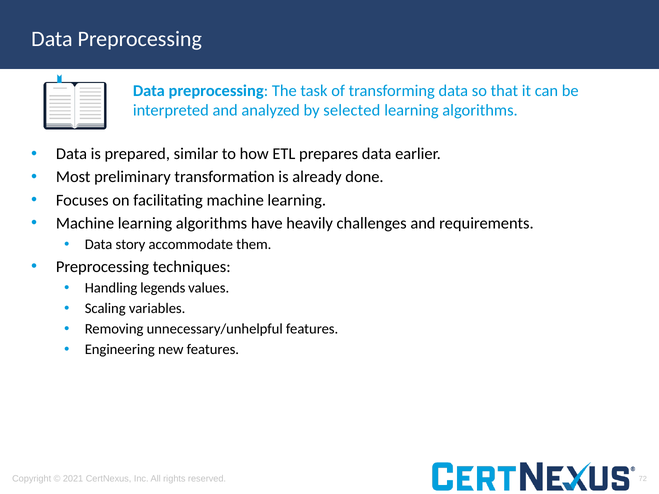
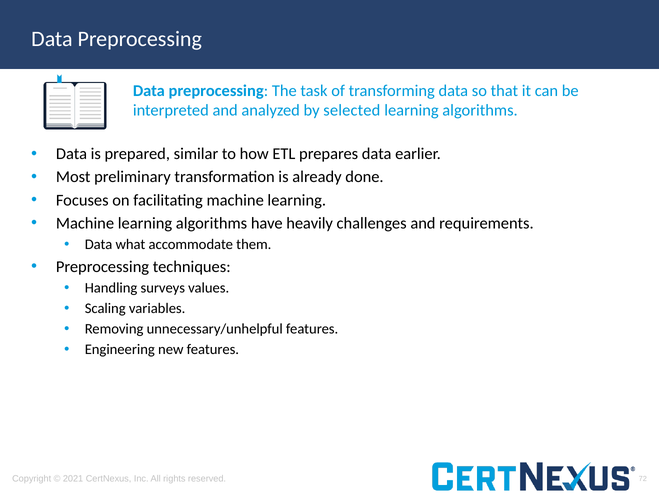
story: story -> what (130, 245)
legends: legends -> surveys (163, 288)
